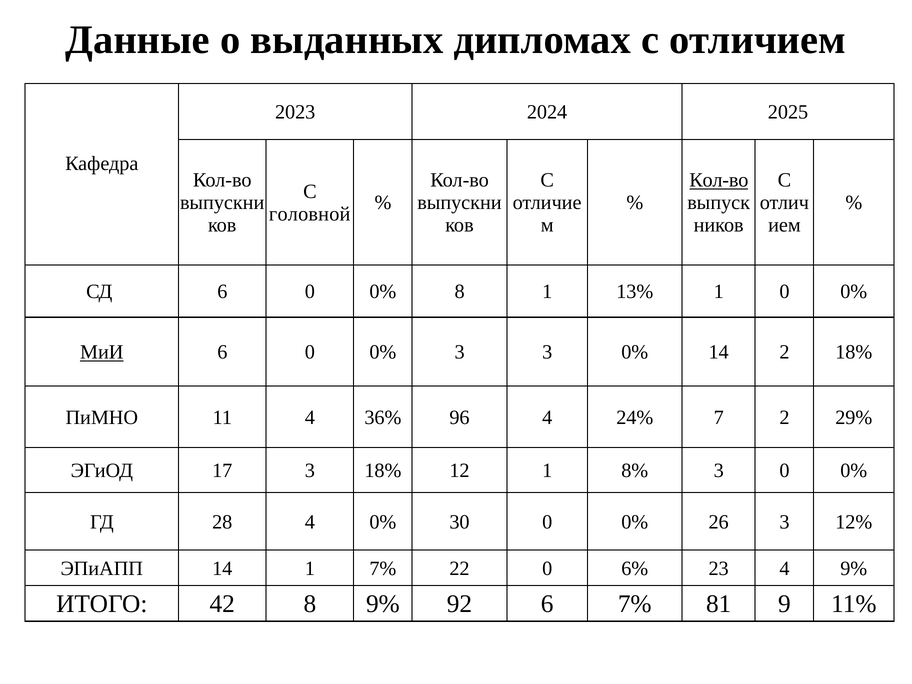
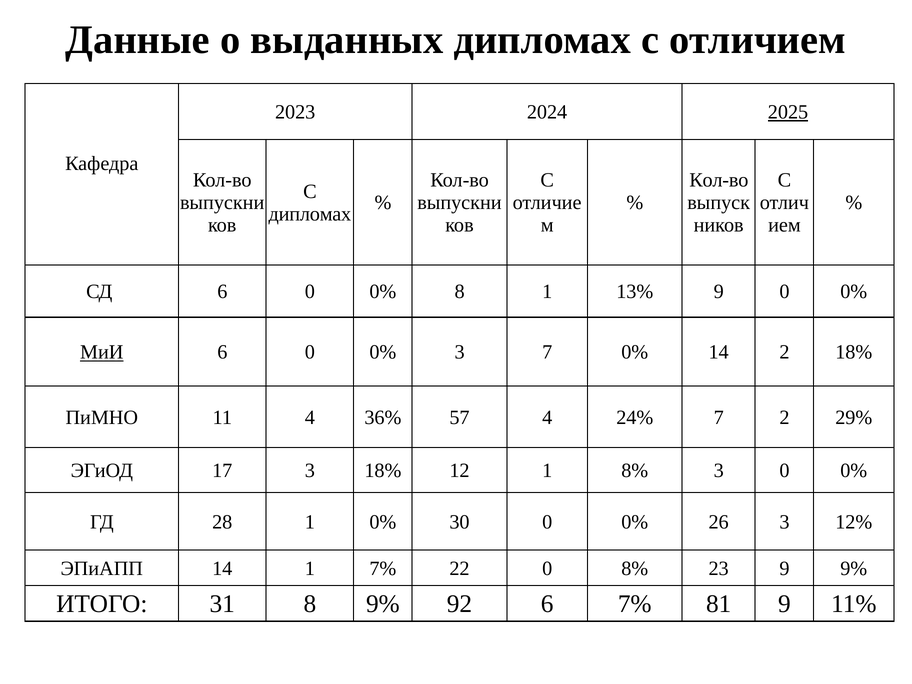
2025 underline: none -> present (788, 112)
Кол-во underline: present -> none (719, 180)
головной: головной -> дипломах (310, 214)
13% 1: 1 -> 9 (719, 292)
3 3: 3 -> 7 (547, 352)
96: 96 -> 57 (460, 417)
28 4: 4 -> 1 (310, 522)
0 6%: 6% -> 8% (635, 568)
23 4: 4 -> 9 (784, 568)
42: 42 -> 31 (222, 604)
